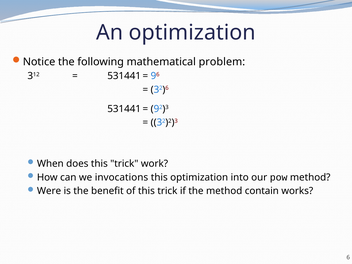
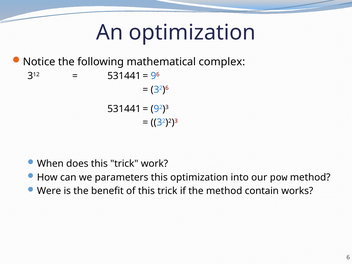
problem: problem -> complex (222, 62)
invocations: invocations -> parameters (122, 177)
